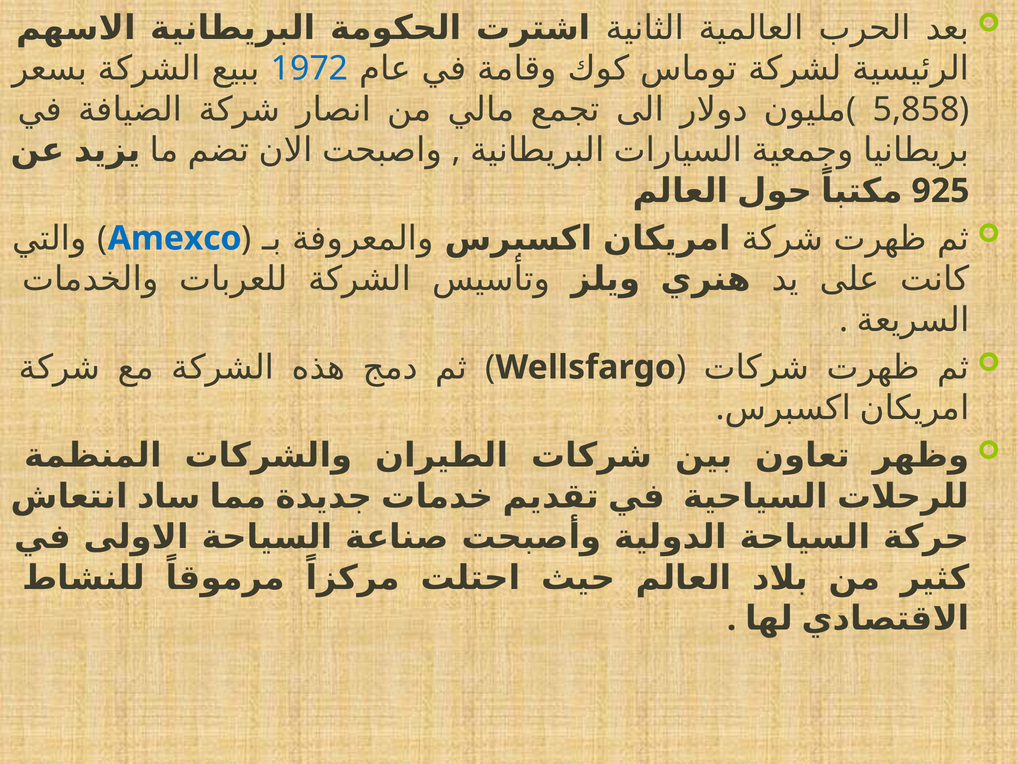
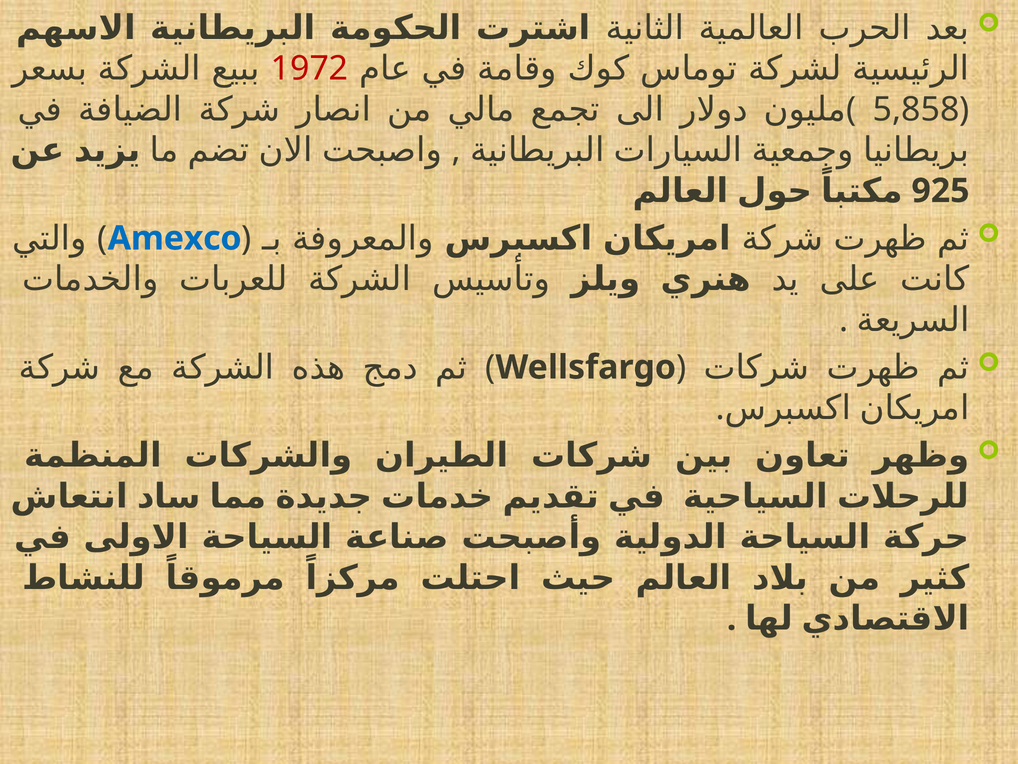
1972 colour: blue -> red (310, 69)
